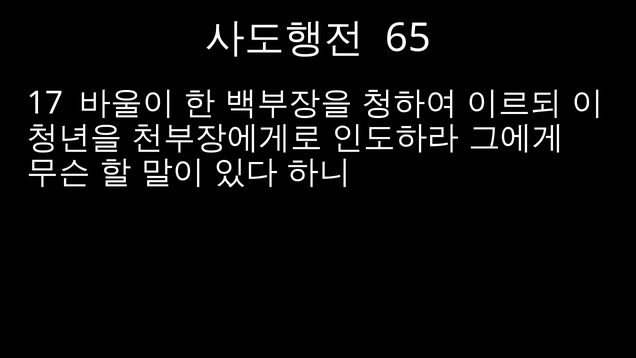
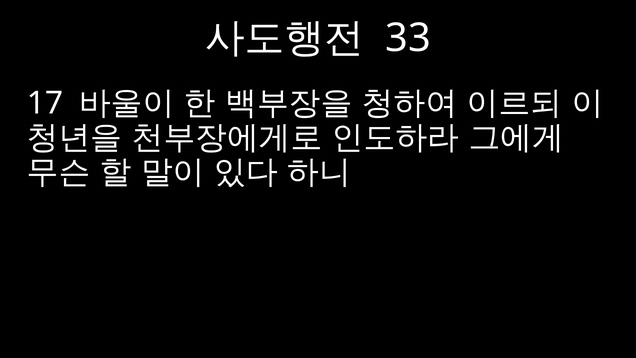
65: 65 -> 33 (408, 38)
